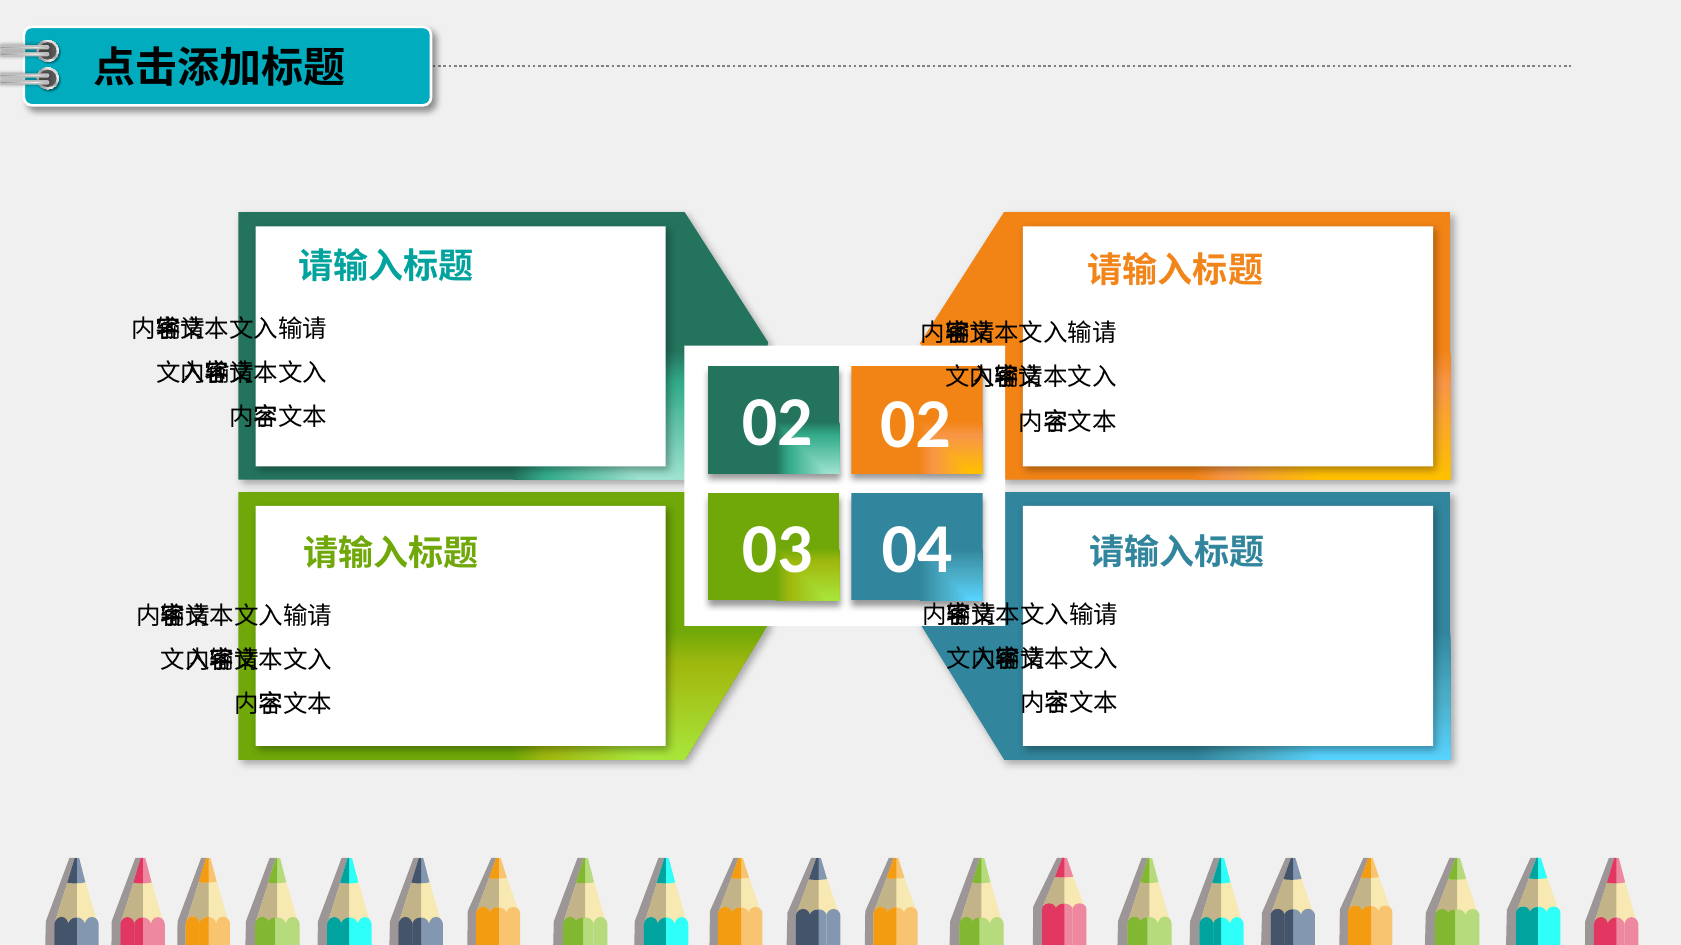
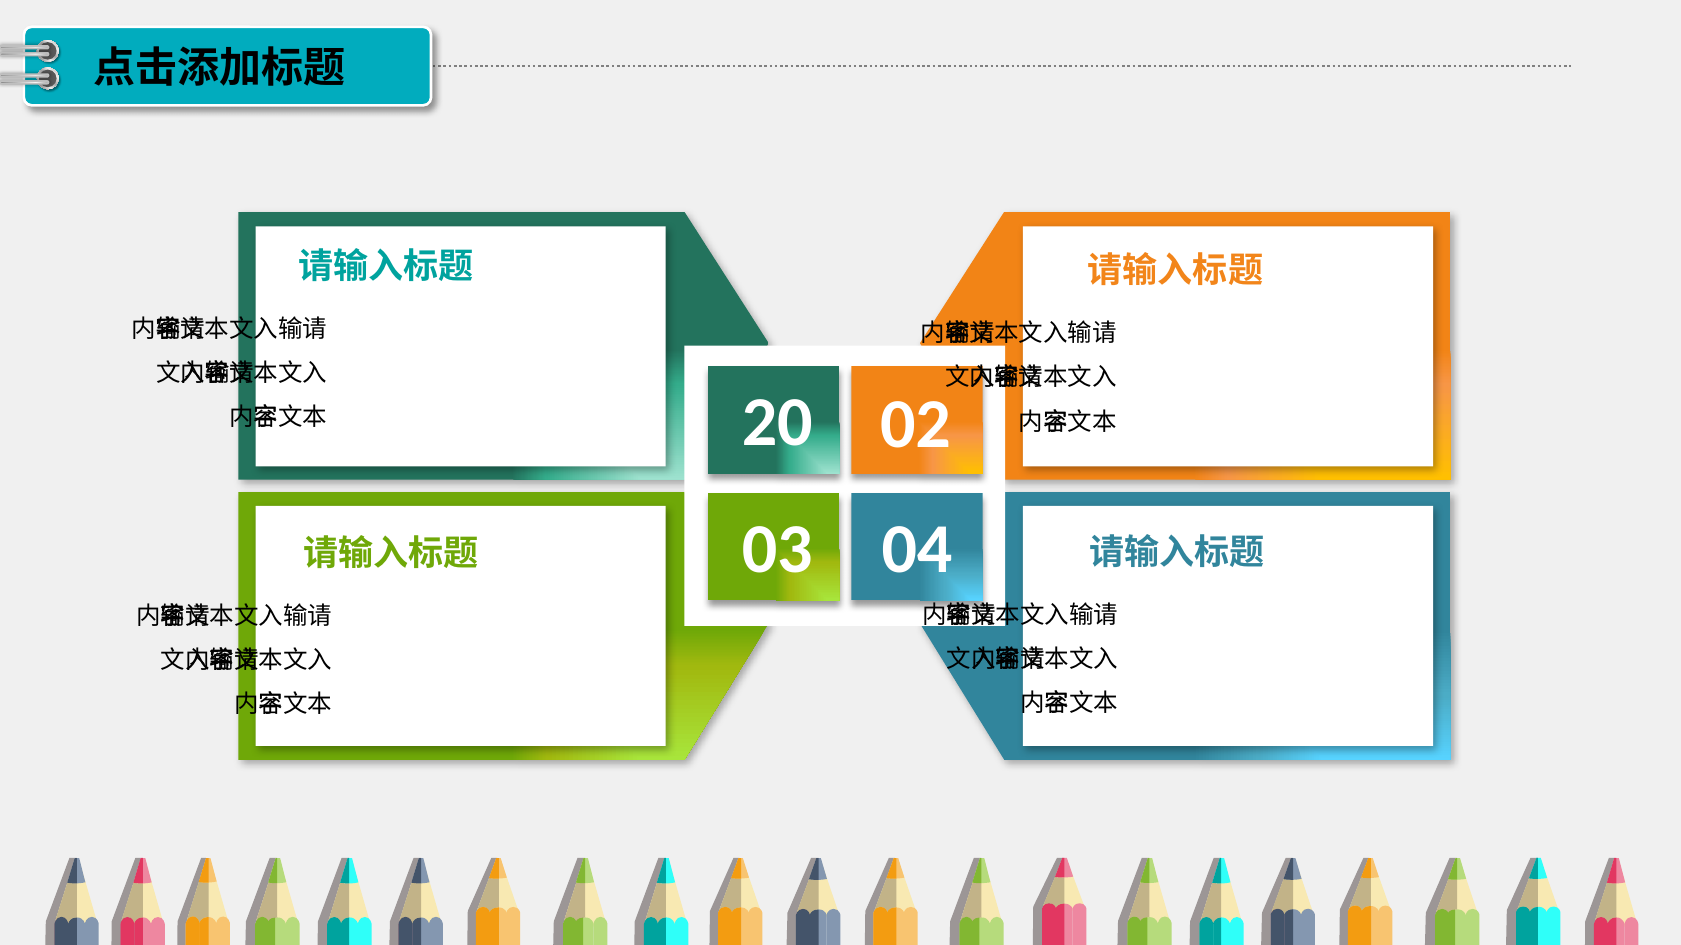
02: 02 -> 20 (777, 423)
